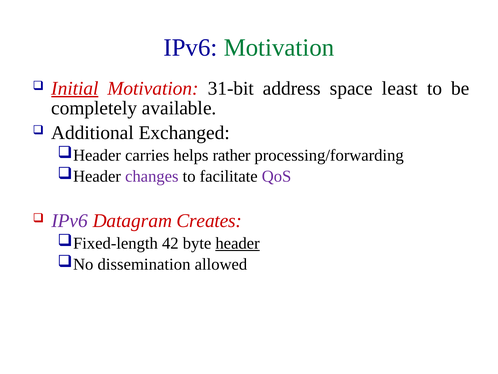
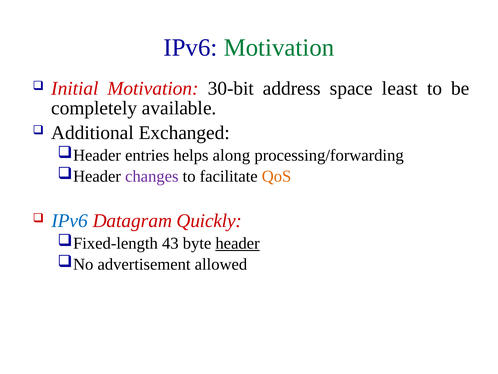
Initial underline: present -> none (75, 88)
31-bit: 31-bit -> 30-bit (231, 88)
carries: carries -> entries (147, 155)
rather: rather -> along (231, 155)
QoS colour: purple -> orange (277, 176)
IPv6 colour: purple -> blue (70, 220)
Creates: Creates -> Quickly (209, 220)
42: 42 -> 43 (170, 243)
dissemination: dissemination -> advertisement (144, 264)
